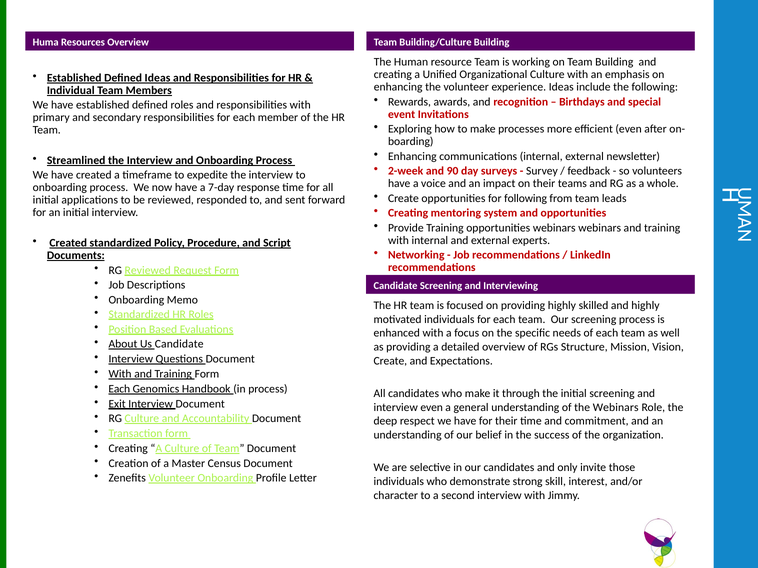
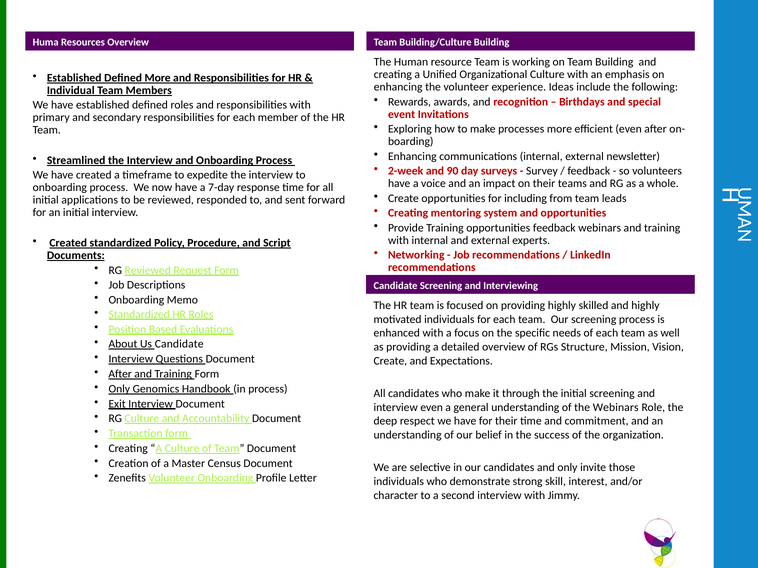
Defined Ideas: Ideas -> More (158, 78)
for following: following -> including (526, 198)
opportunities webinars: webinars -> feedback (554, 228)
With: With -> After (120, 374)
Each: Each -> Only (119, 389)
